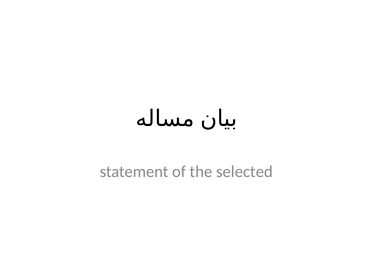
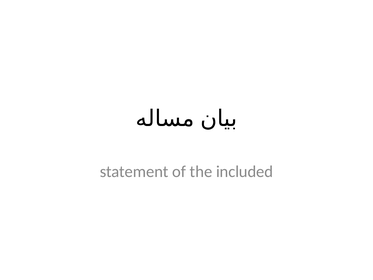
selected: selected -> included (245, 171)
